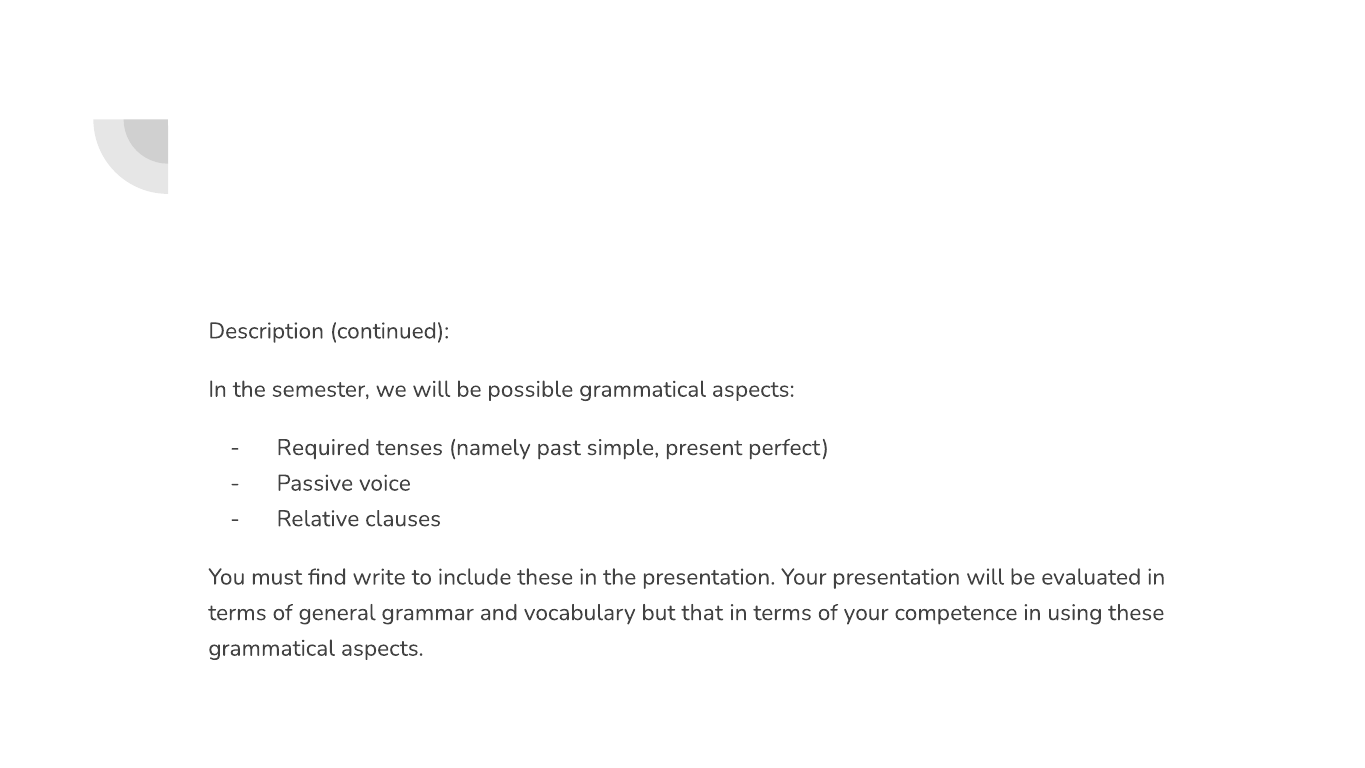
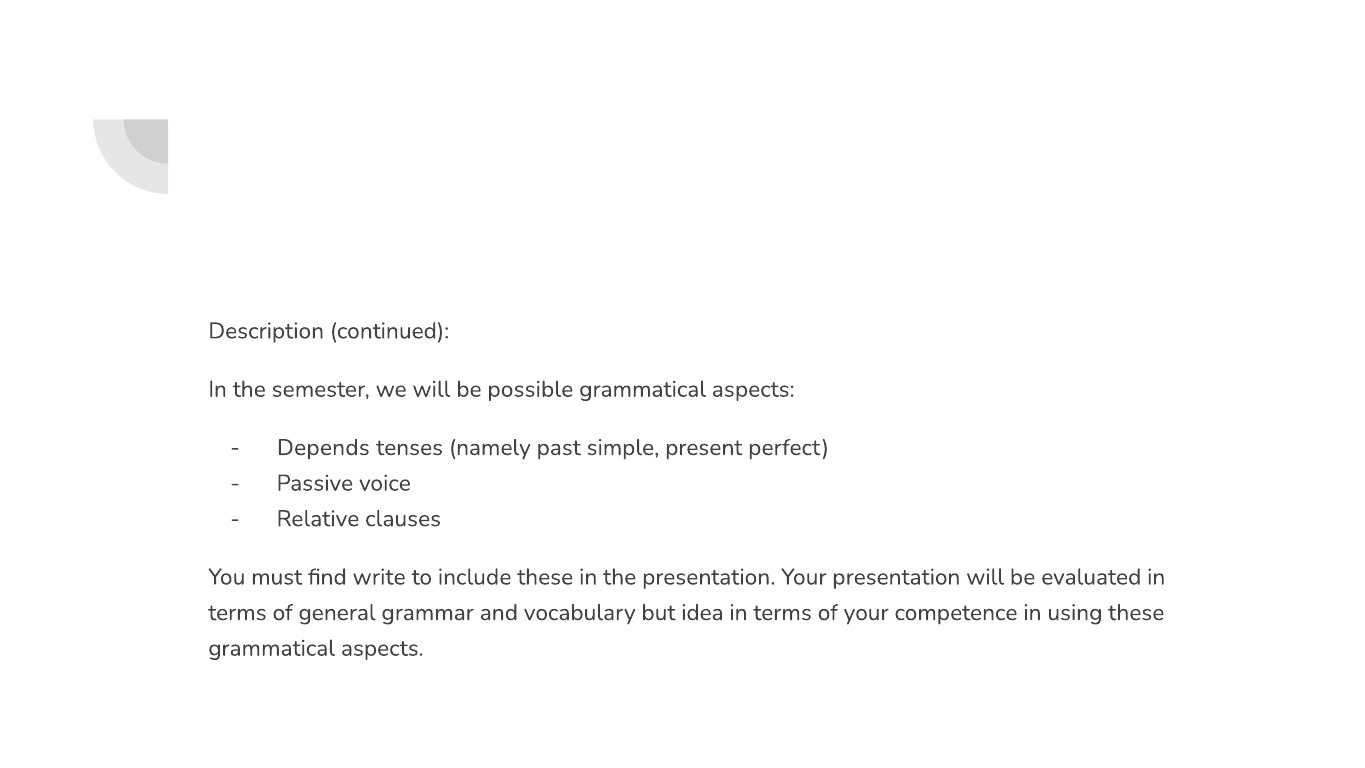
Required: Required -> Depends (323, 447)
that: that -> idea (702, 612)
